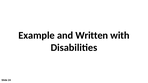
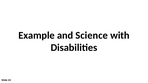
Written: Written -> Science (92, 35)
